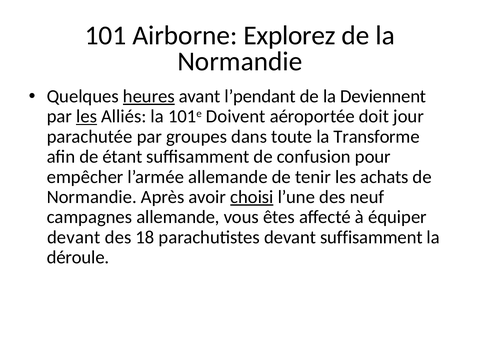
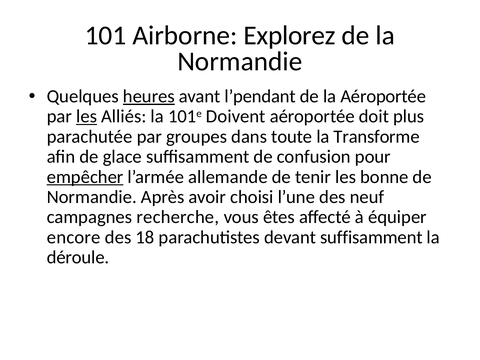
la Deviennent: Deviennent -> Aéroportée (383, 96)
jour: jour -> plus (409, 116)
étant: étant -> glace (122, 157)
empêcher underline: none -> present (85, 177)
achats: achats -> bonne (384, 177)
choisi underline: present -> none (252, 197)
campagnes allemande: allemande -> recherche (178, 217)
devant: devant -> encore (74, 237)
